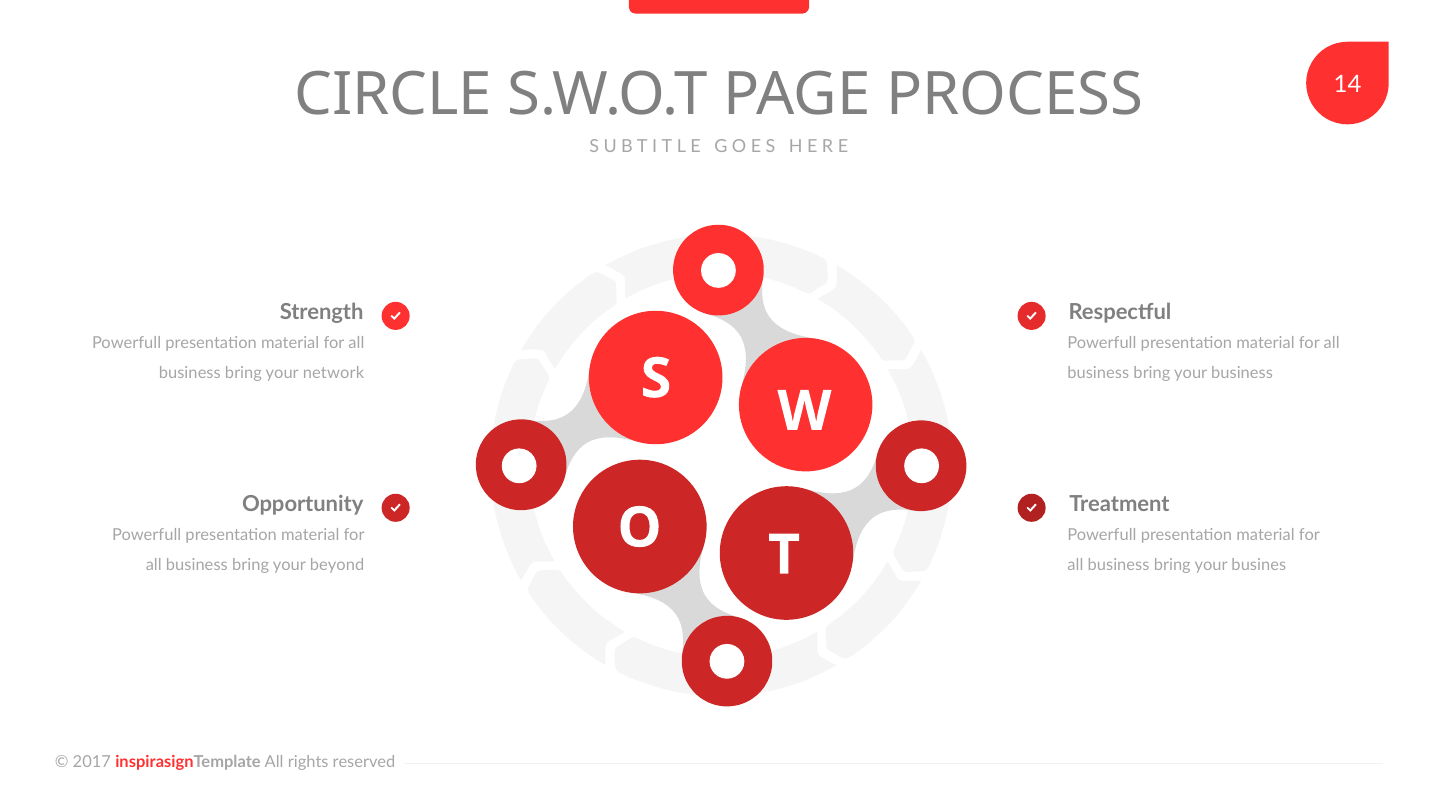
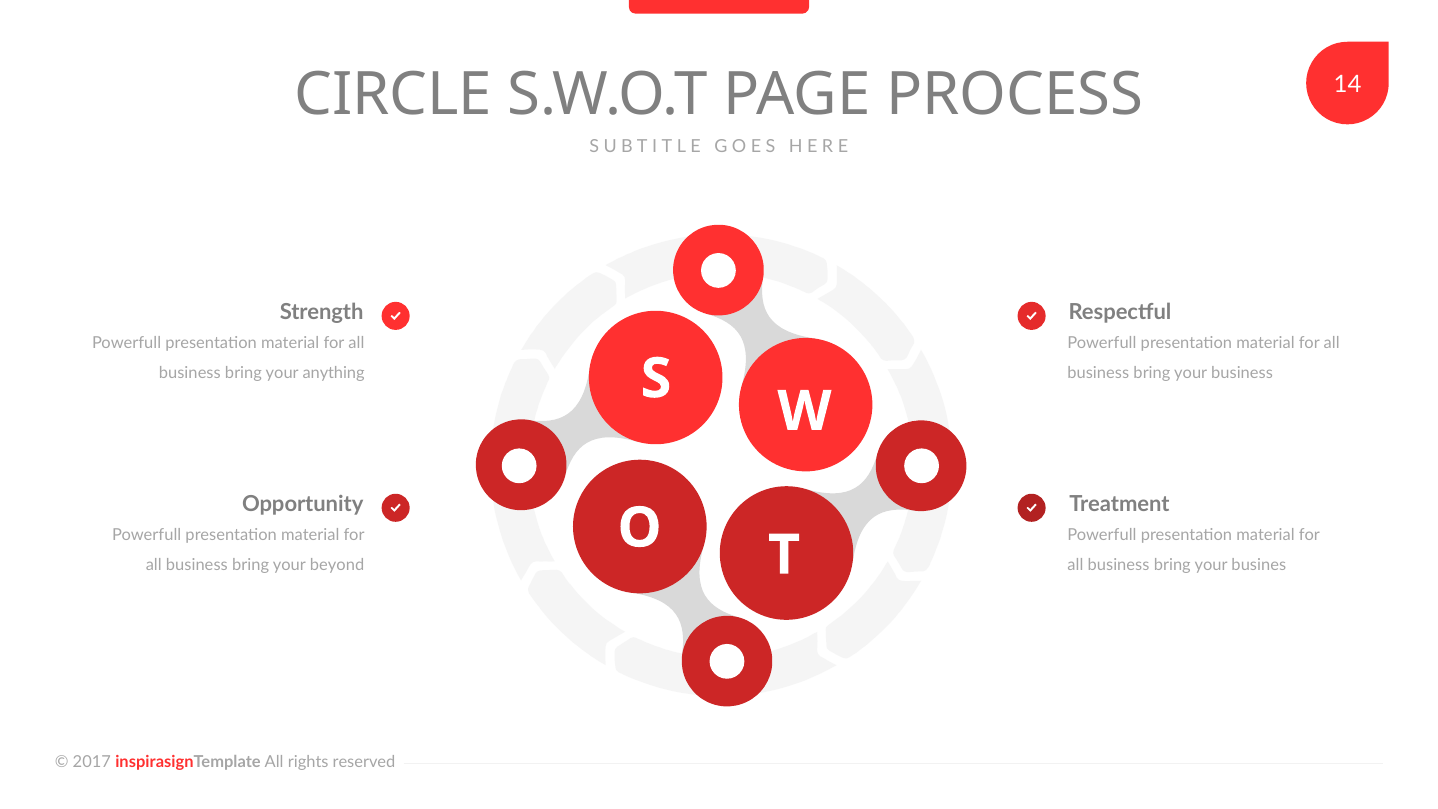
network: network -> anything (334, 373)
